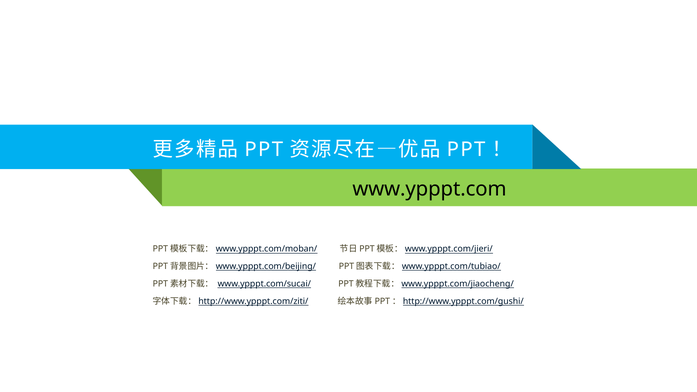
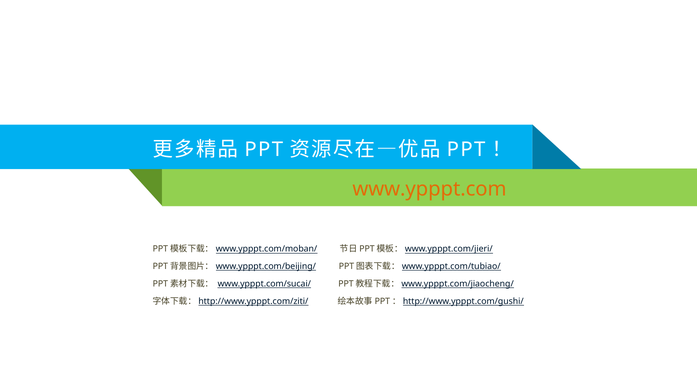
www.ypppt.com colour: black -> orange (429, 189)
